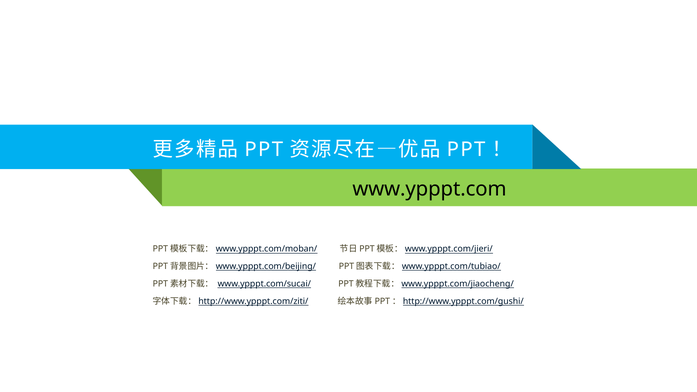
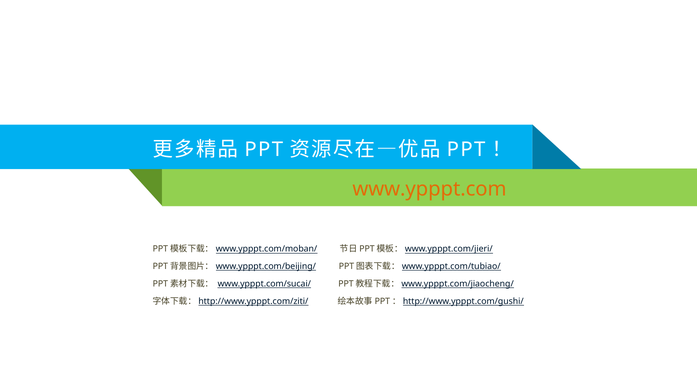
www.ypppt.com colour: black -> orange (429, 189)
